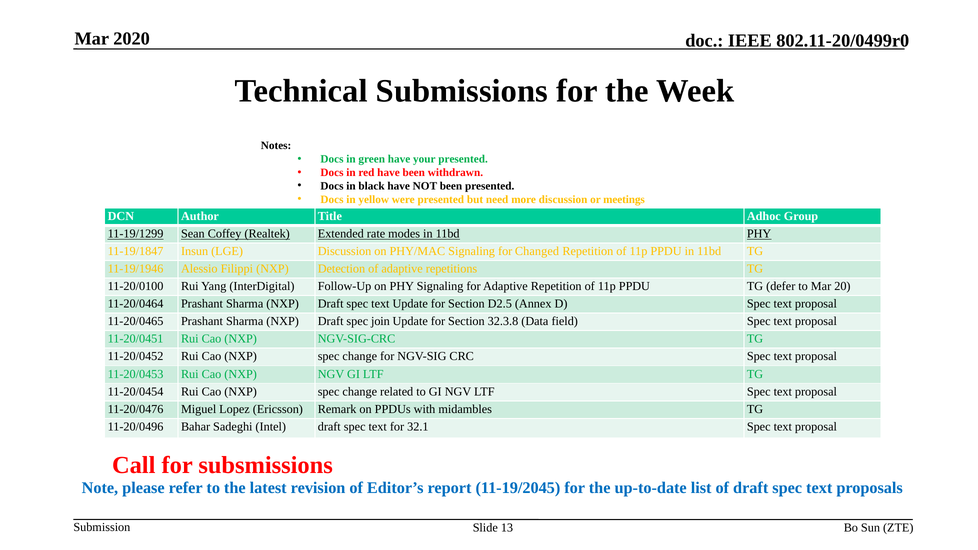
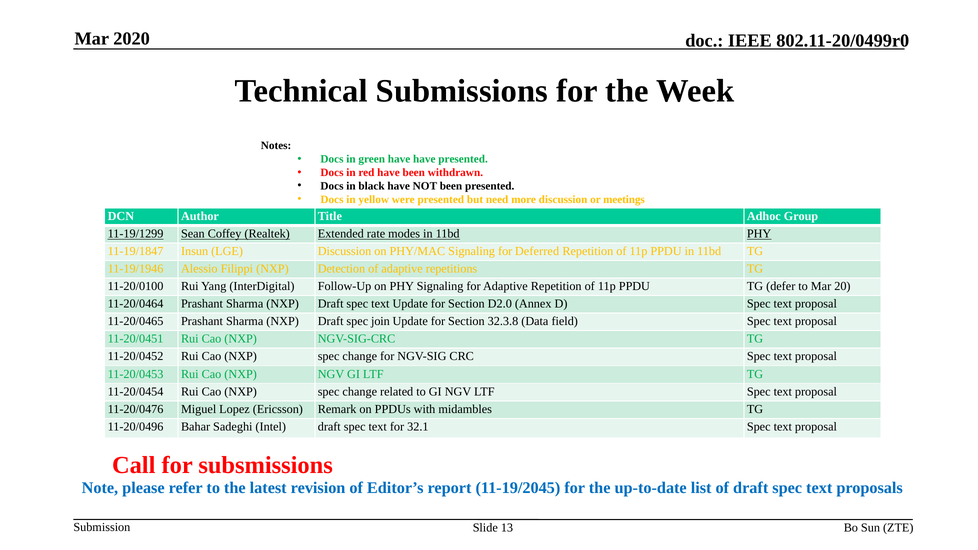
have your: your -> have (424, 159)
Changed: Changed -> Deferred (537, 251)
D2.5: D2.5 -> D2.0 (500, 304)
